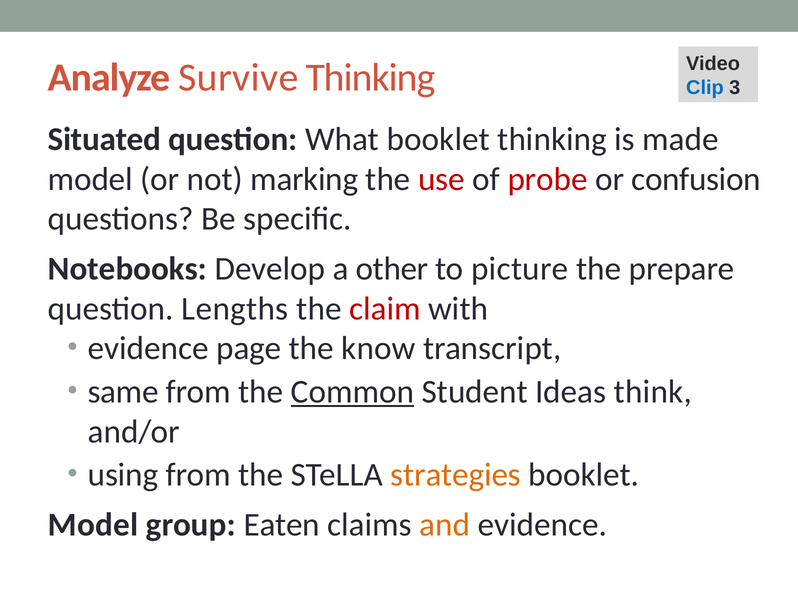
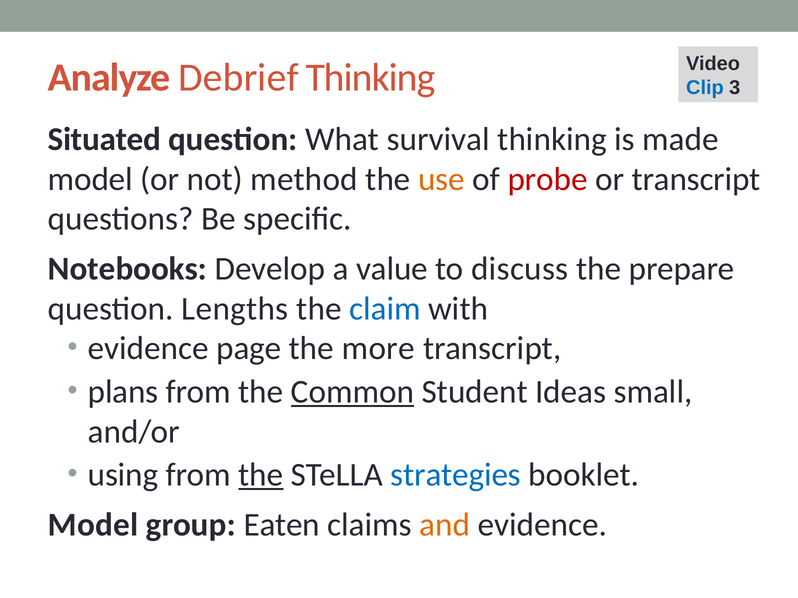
Survive: Survive -> Debrief (238, 78)
What booklet: booklet -> survival (438, 139)
marking: marking -> method (304, 179)
use colour: red -> orange (441, 179)
or confusion: confusion -> transcript (696, 179)
other: other -> value (392, 269)
picture: picture -> discuss (520, 269)
claim colour: red -> blue (385, 309)
know: know -> more (378, 349)
same: same -> plans (123, 392)
think: think -> small (653, 392)
the underline: none -> present (261, 475)
strategies colour: orange -> blue (456, 475)
